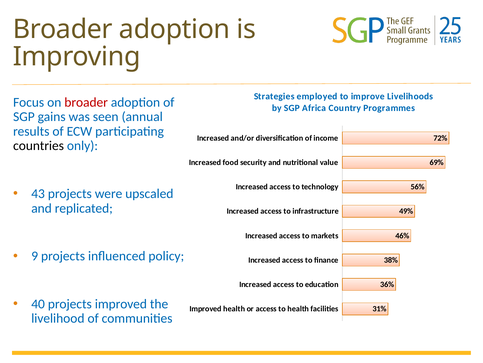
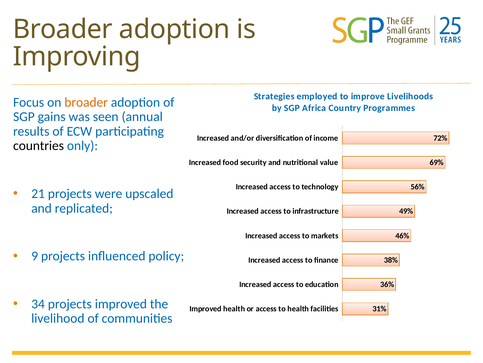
broader colour: red -> orange (86, 102)
43: 43 -> 21 (38, 193)
40: 40 -> 34 (38, 303)
